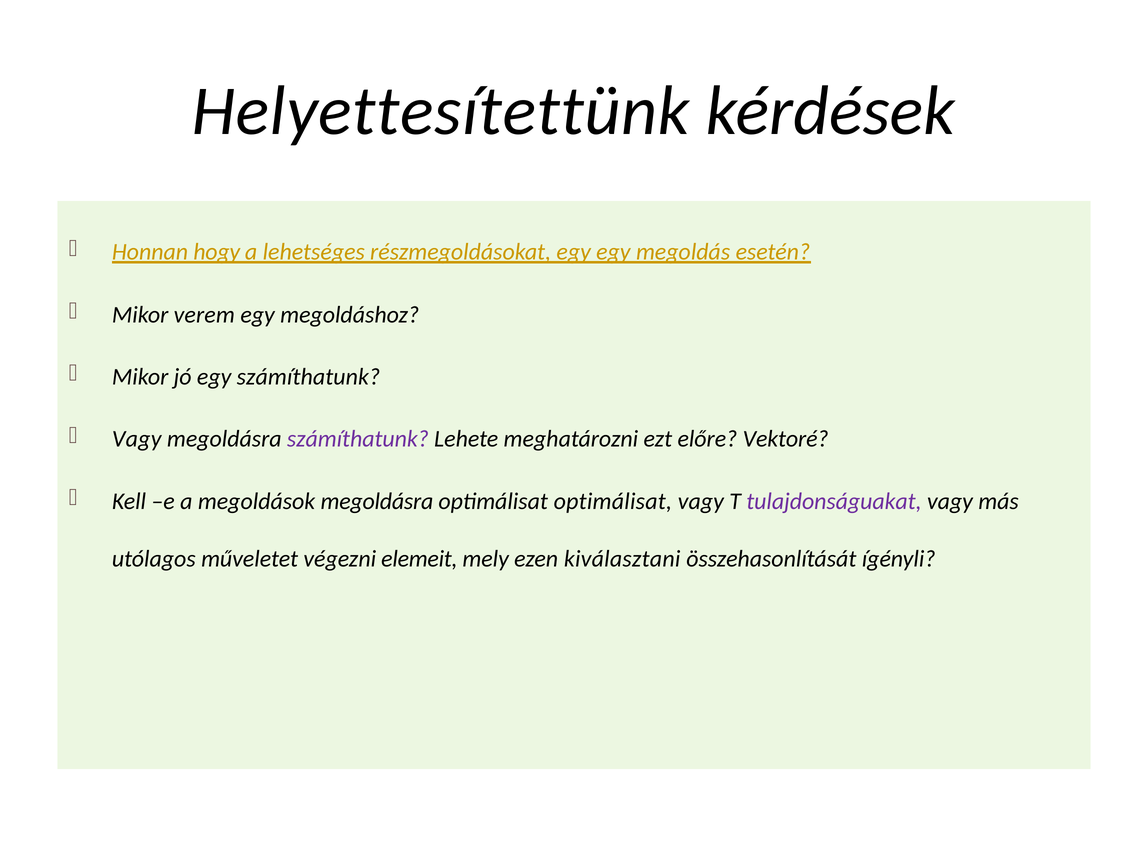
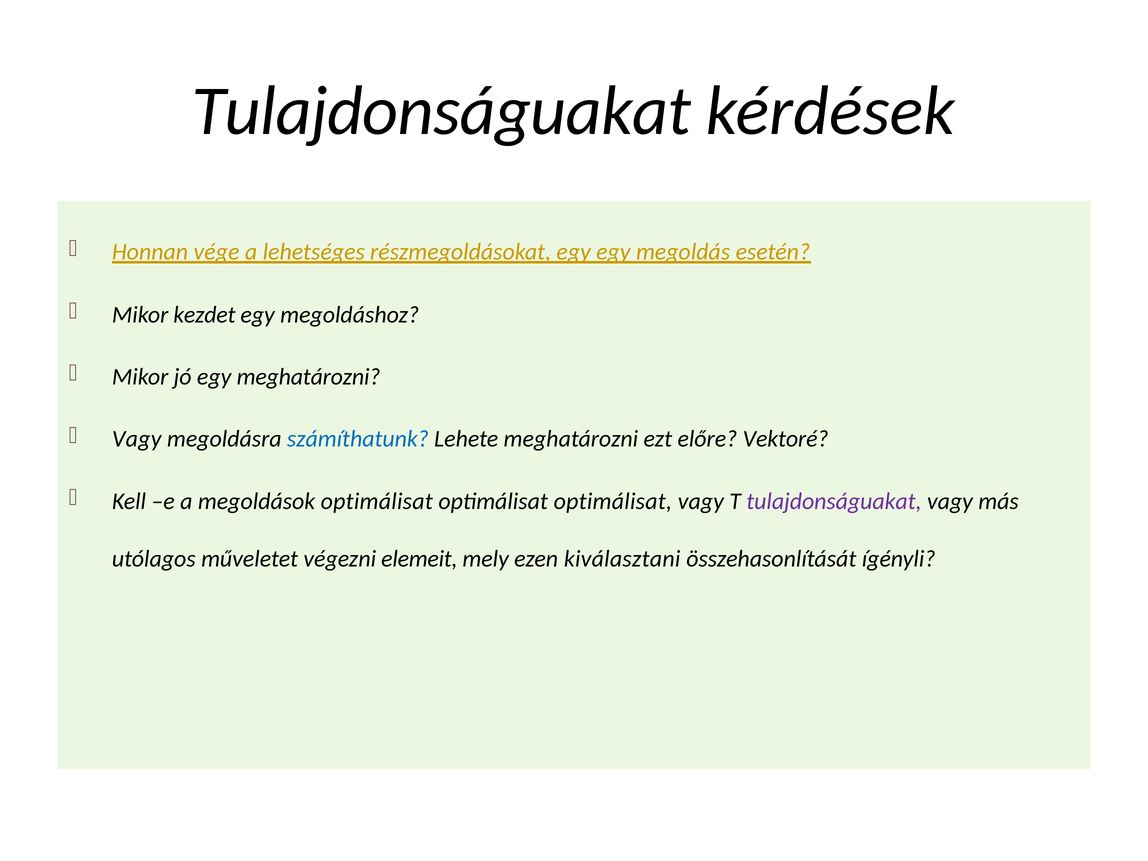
Helyettesítettünk: Helyettesítettünk -> Tulajdonságuakat (441, 111)
hogy: hogy -> vége (217, 252)
verem: verem -> kezdet (204, 315)
egy számíthatunk: számíthatunk -> meghatározni (309, 377)
számíthatunk colour: purple -> blue (358, 439)
megoldások megoldásra: megoldásra -> optimálisat (377, 501)
